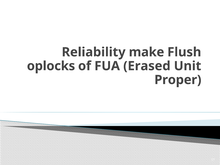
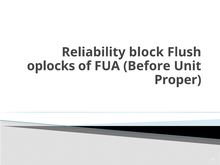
make: make -> block (146, 52)
Erased: Erased -> Before (147, 66)
